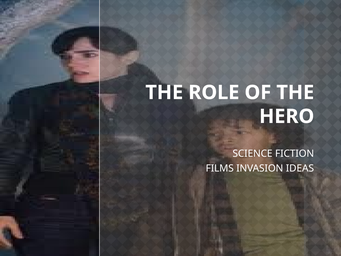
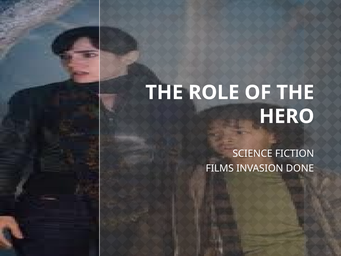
IDEAS: IDEAS -> DONE (300, 168)
